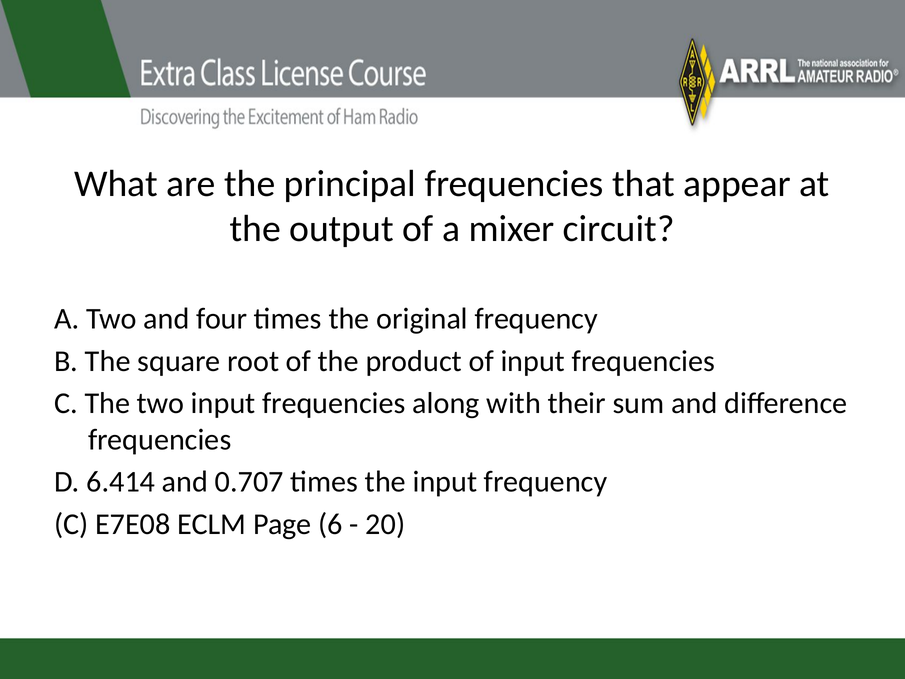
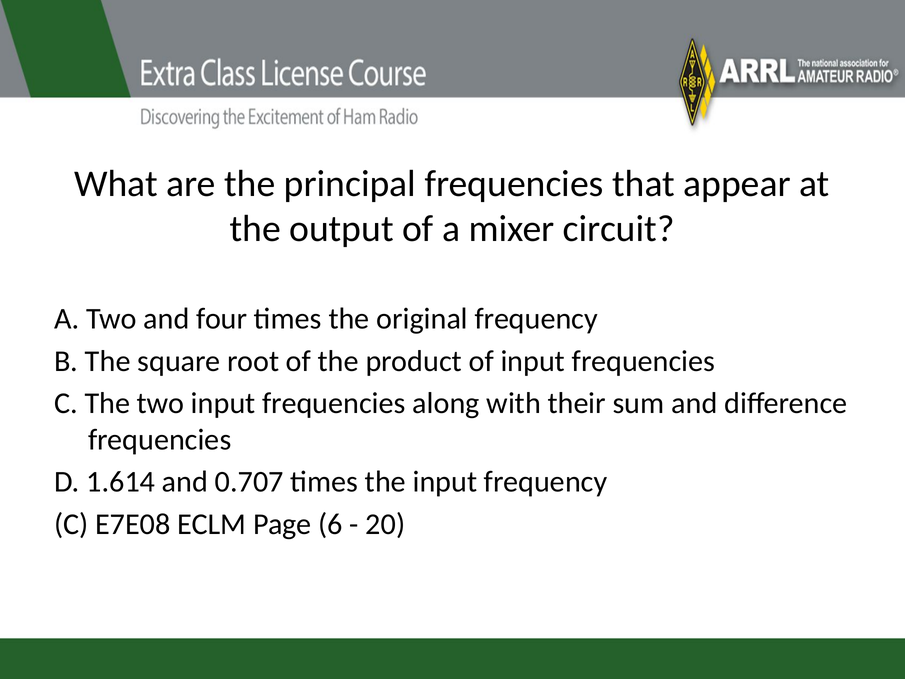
6.414: 6.414 -> 1.614 (121, 482)
